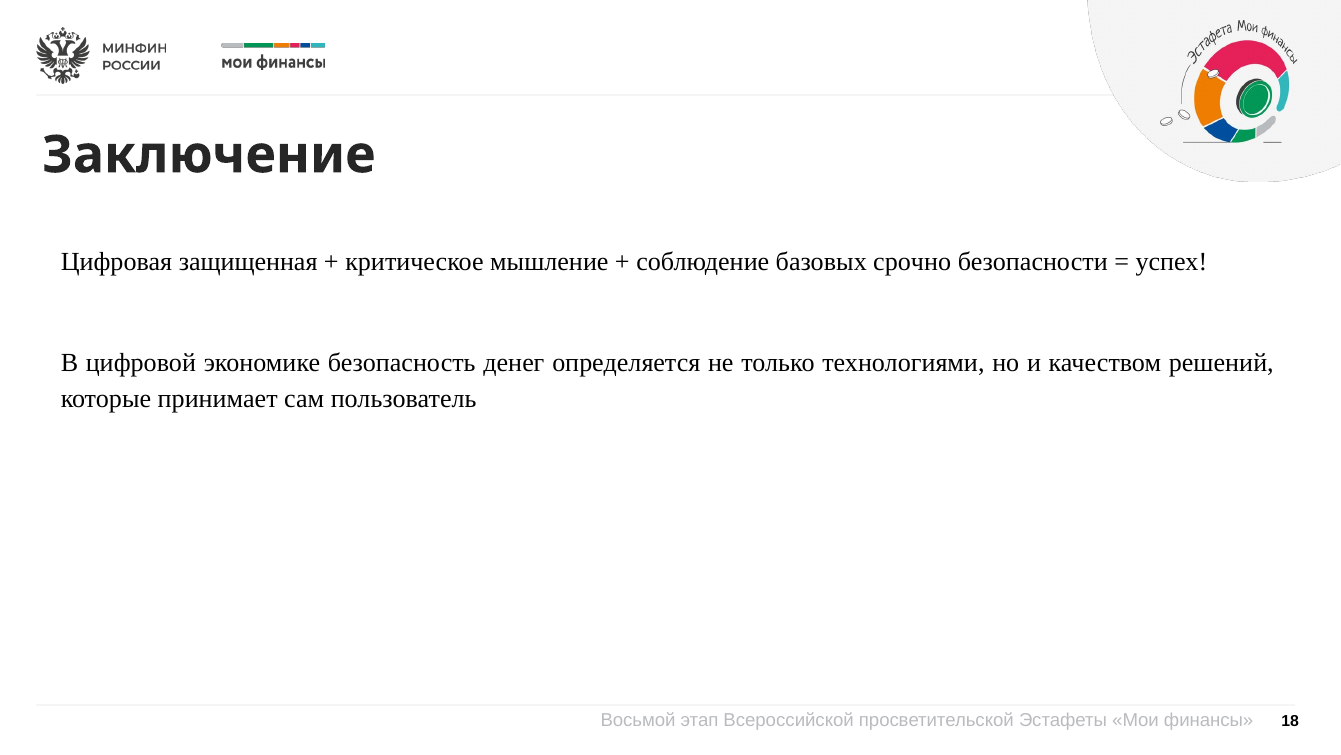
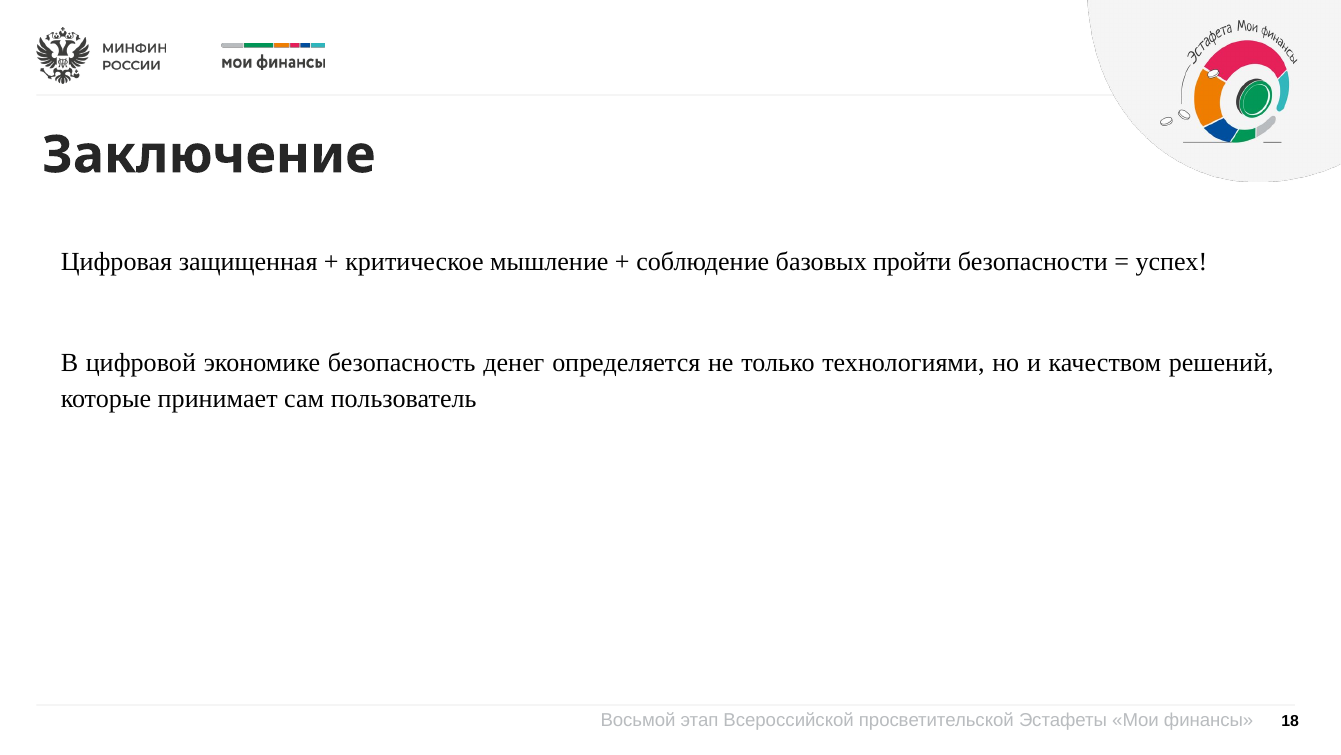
срочно: срочно -> пройти (912, 261)
